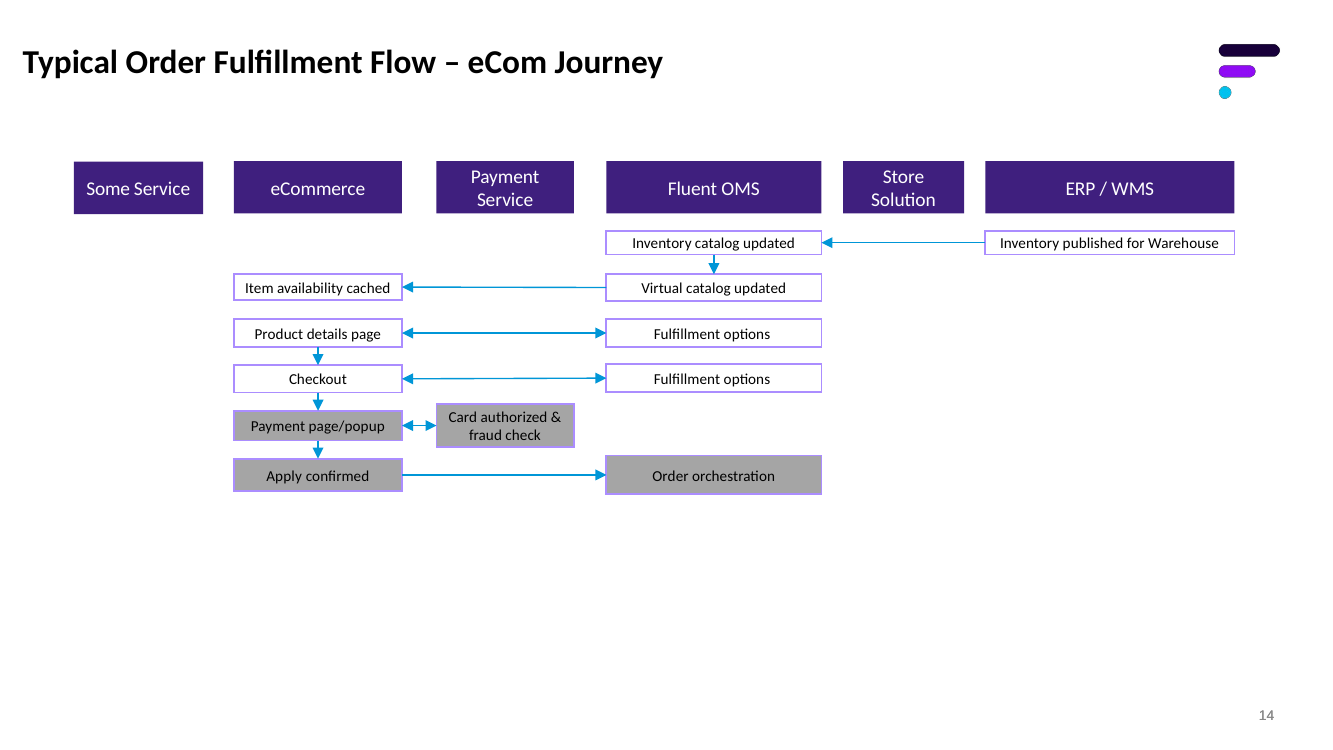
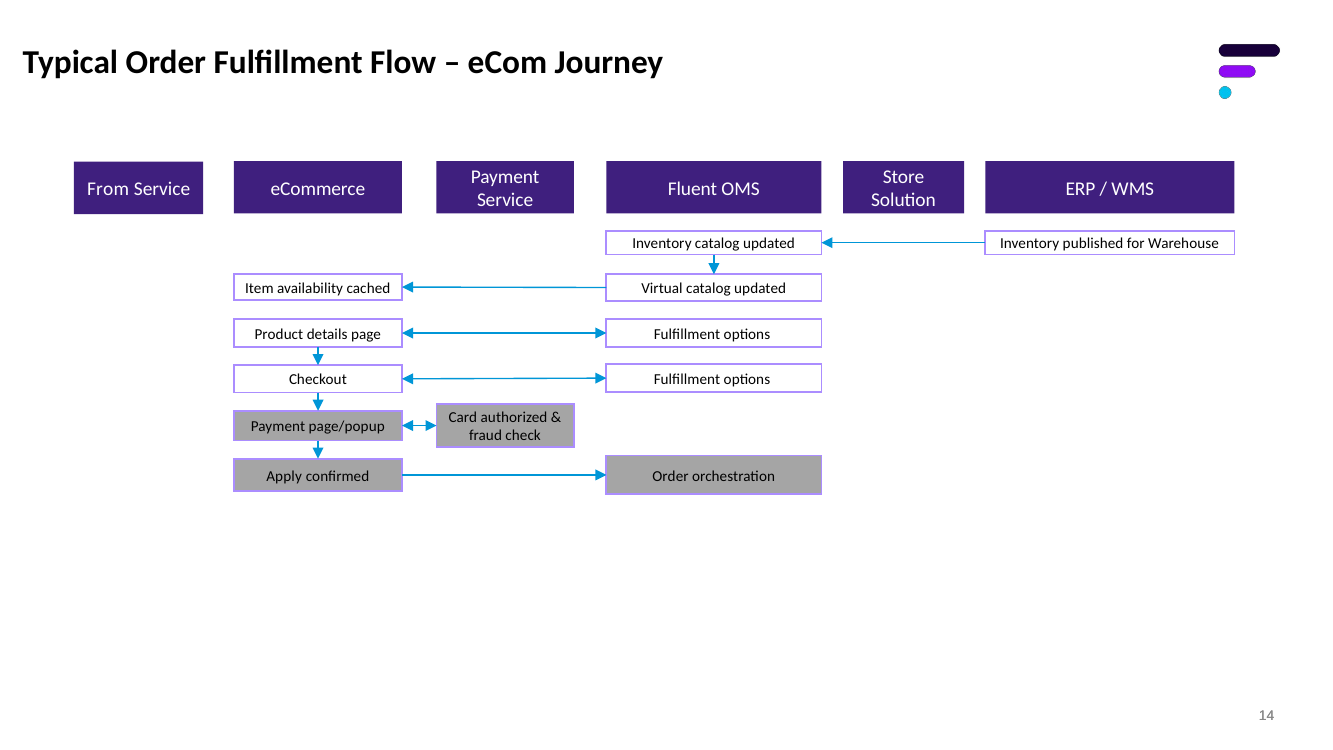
Some: Some -> From (108, 189)
